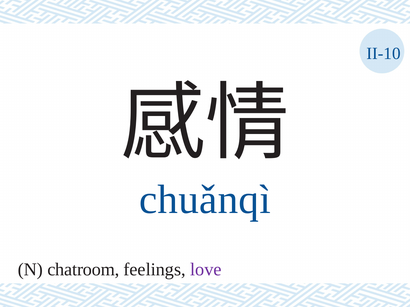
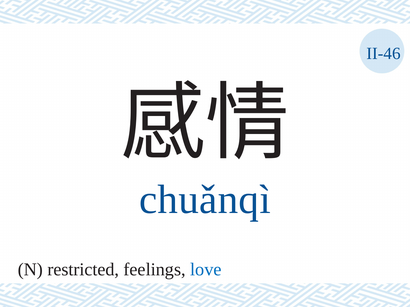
II-10: II-10 -> II-46 (384, 54)
chatroom: chatroom -> restricted (83, 270)
love colour: purple -> blue (206, 270)
